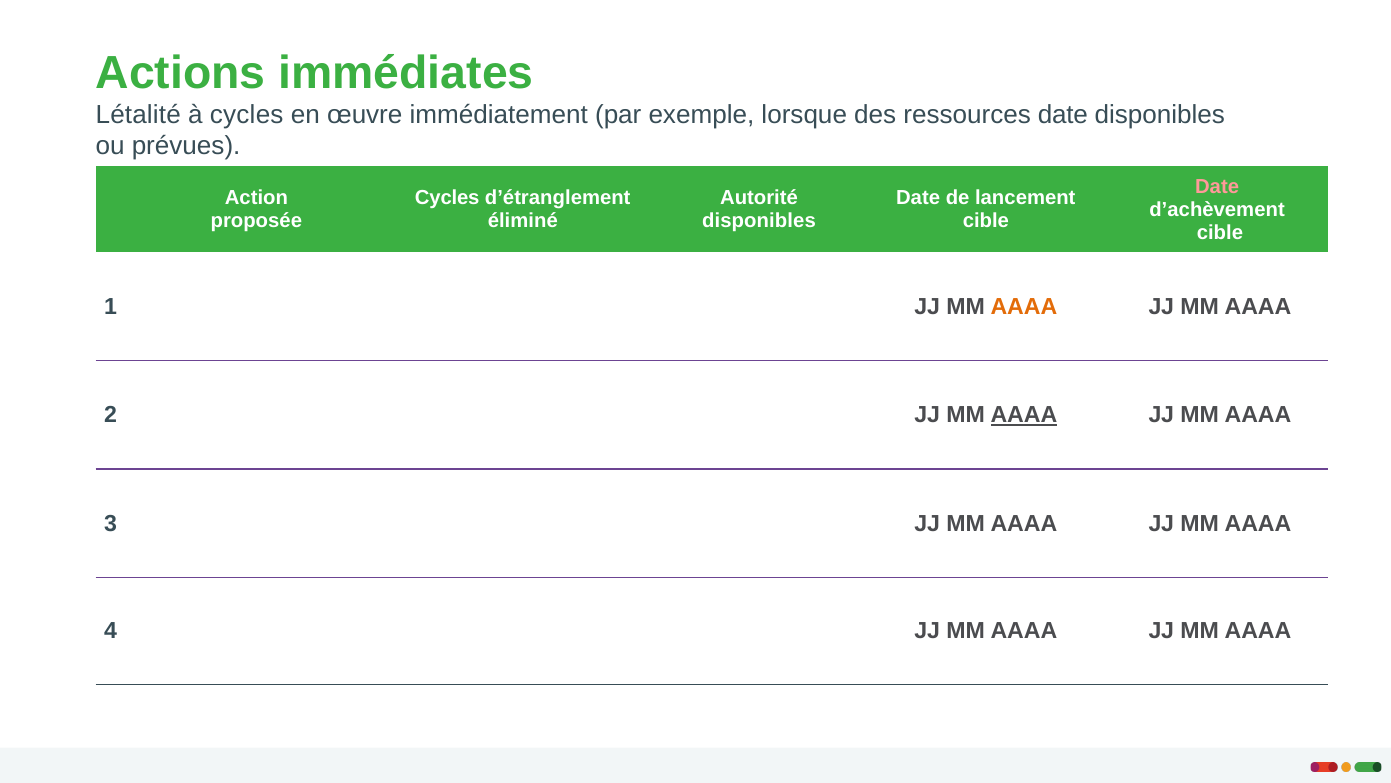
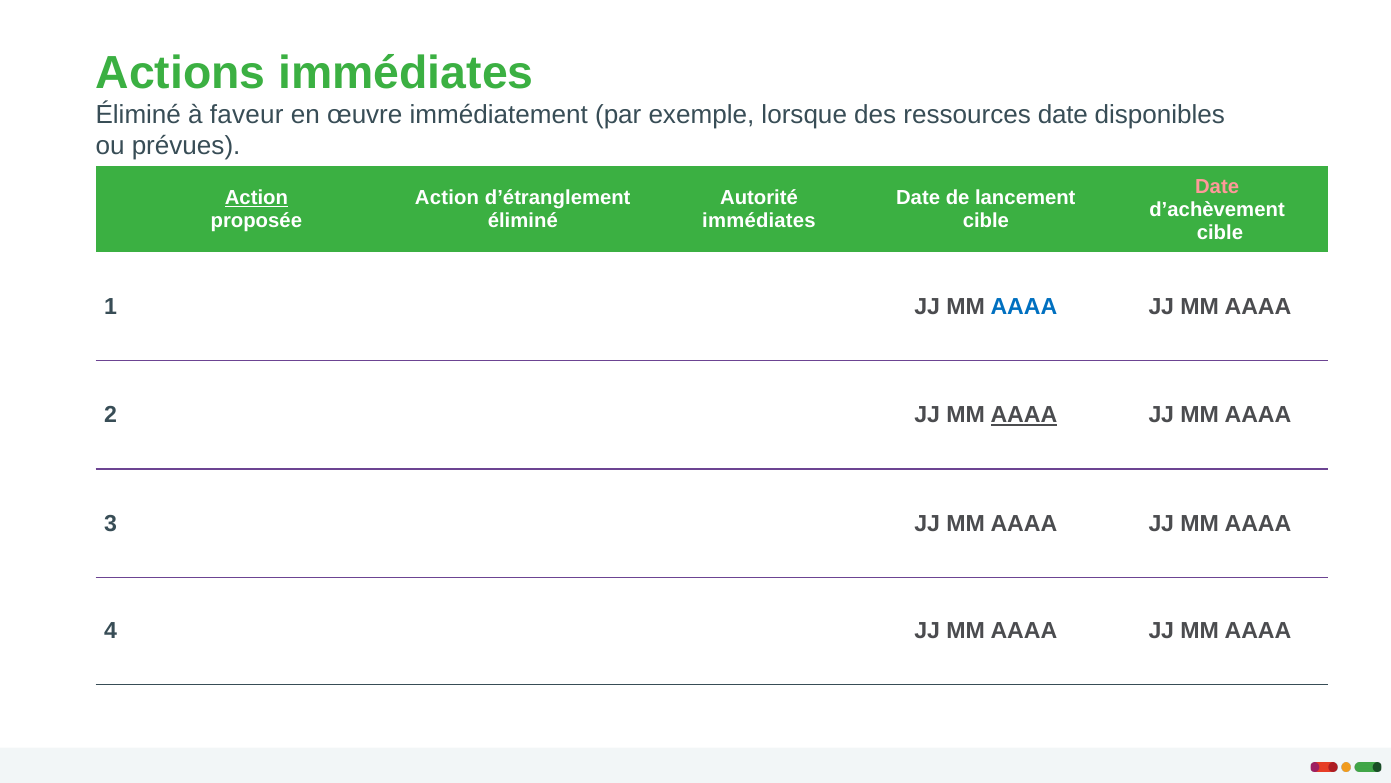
Létalité: Létalité -> Éliminé (138, 115)
à cycles: cycles -> faveur (247, 115)
Action underline: none -> present (256, 198)
Cycles: Cycles -> Action (447, 198)
disponibles: disponibles -> immédiates (759, 221)
AAAA colour: orange -> blue (1024, 307)
